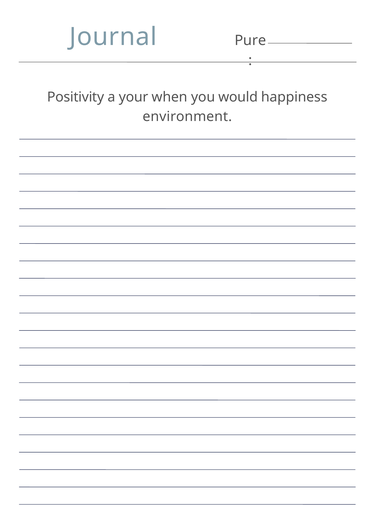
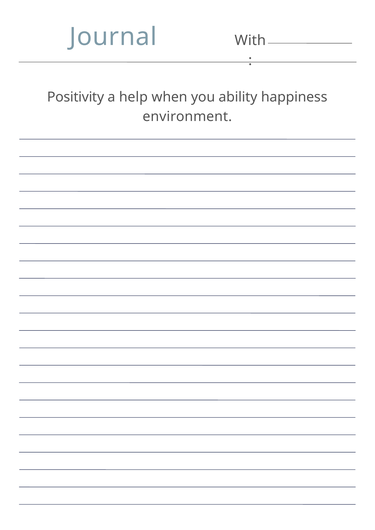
Pure: Pure -> With (250, 40)
your: your -> help (133, 97)
would: would -> ability (238, 97)
